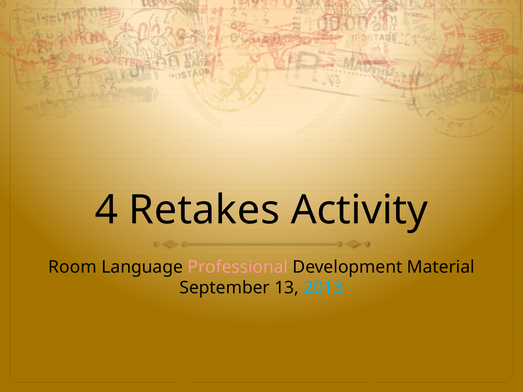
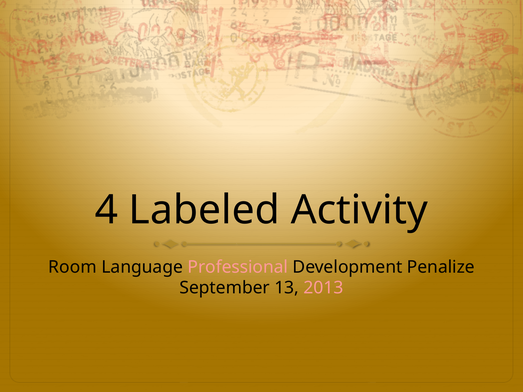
Retakes: Retakes -> Labeled (204, 210)
Material: Material -> Penalize (441, 267)
2013 colour: light blue -> pink (323, 288)
